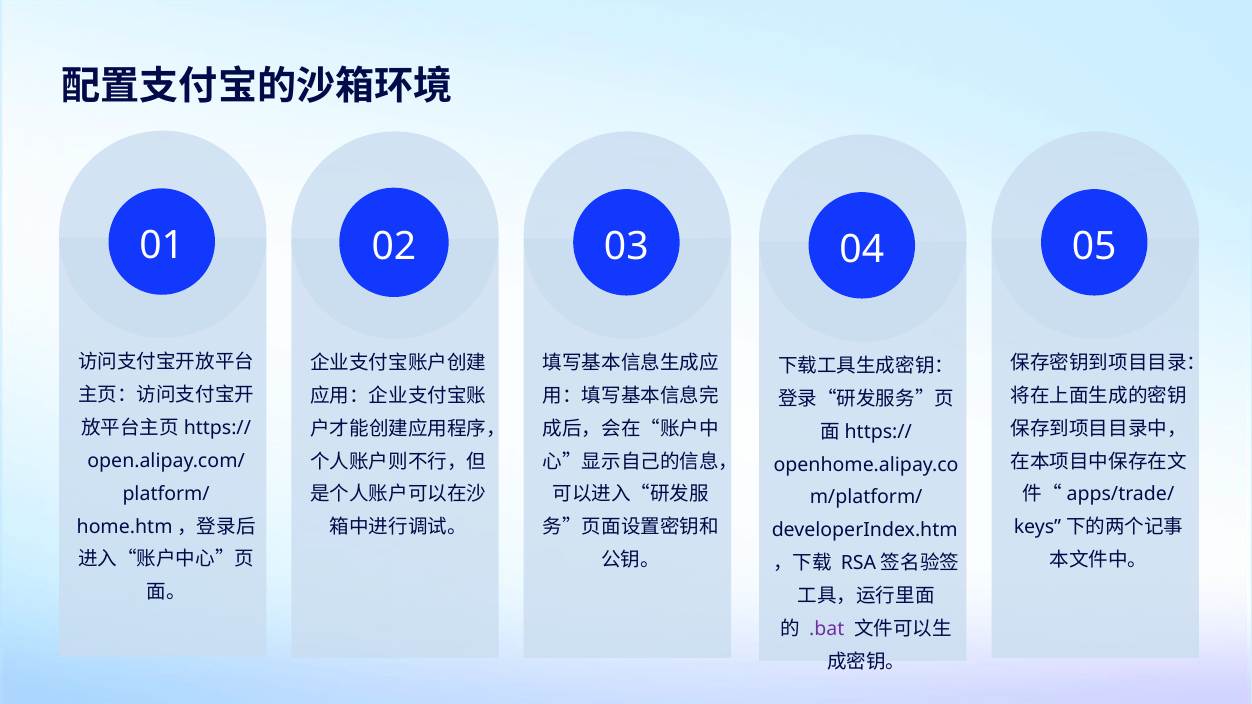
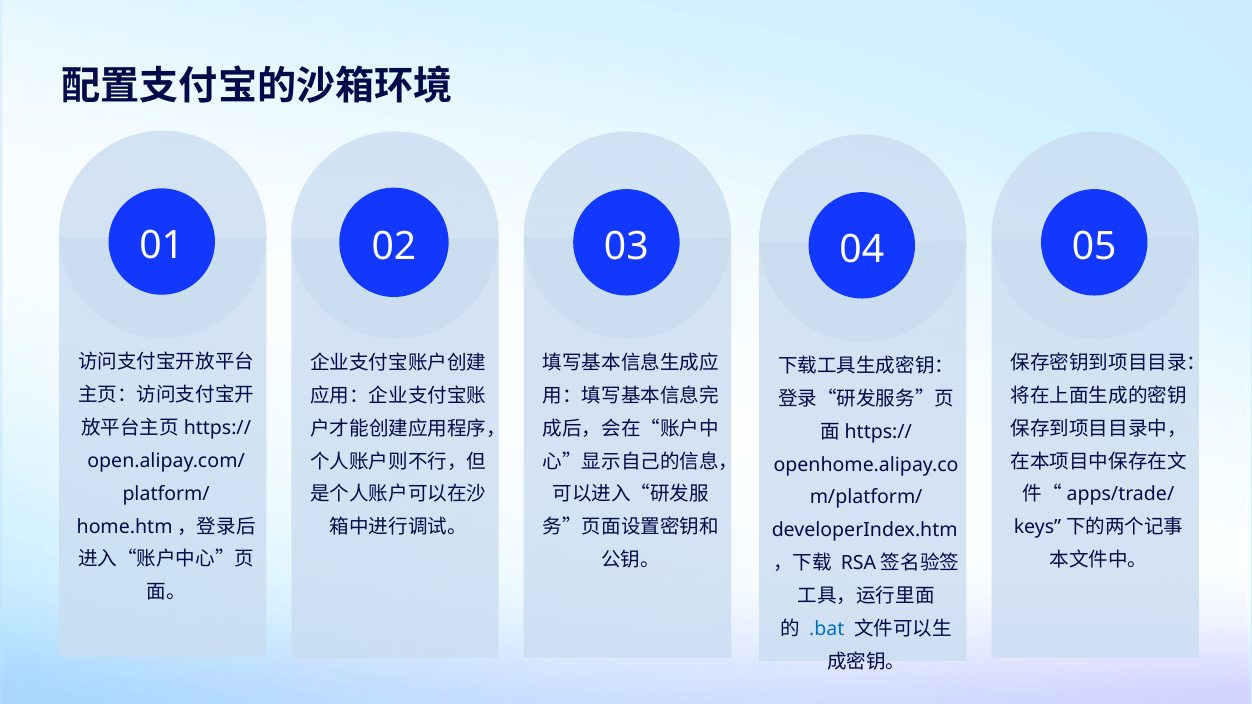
.bat colour: purple -> blue (827, 629)
